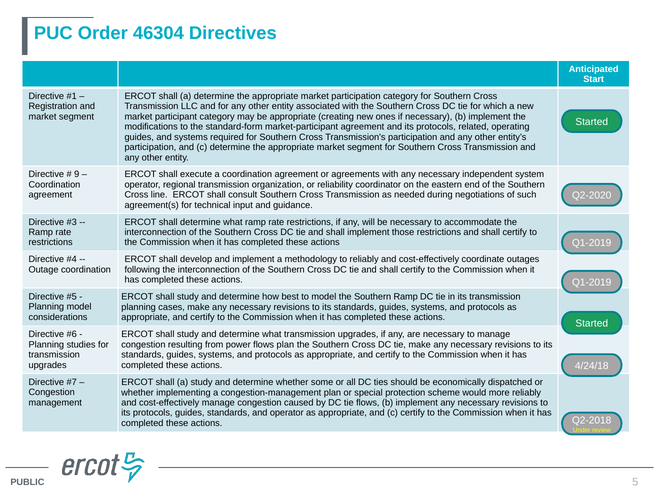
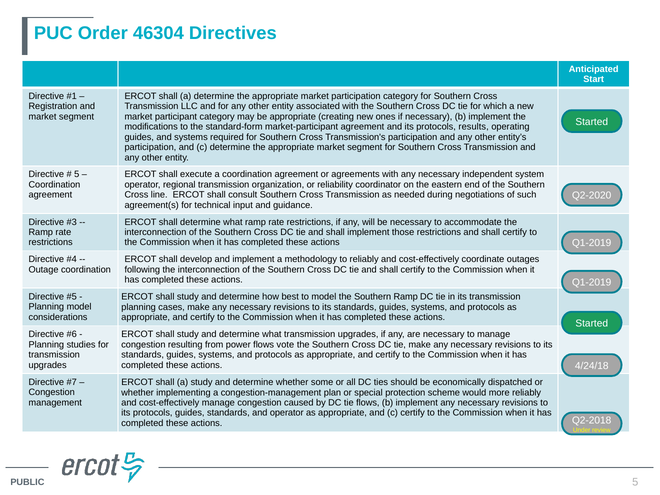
related: related -> results (474, 127)
9: 9 -> 5 (77, 174)
flows plan: plan -> vote (285, 345)
